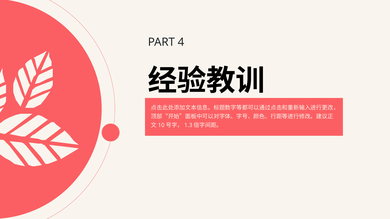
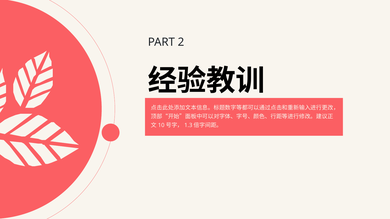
4: 4 -> 2 (181, 42)
